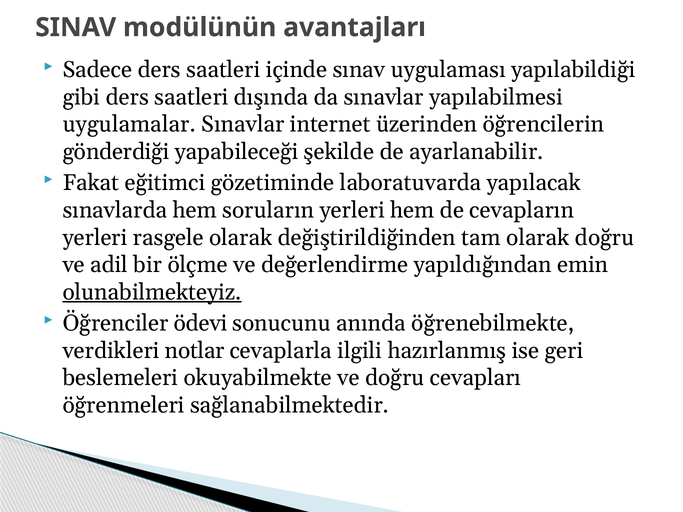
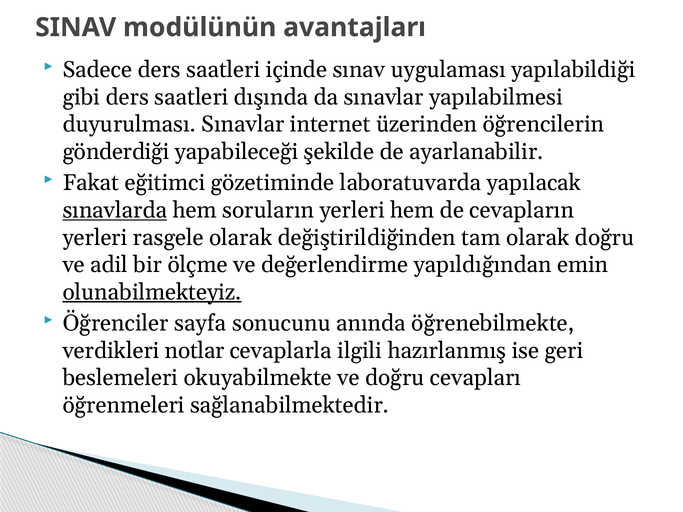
uygulamalar: uygulamalar -> duyurulması (129, 125)
sınavlarda underline: none -> present (115, 210)
ödevi: ödevi -> sayfa (200, 323)
